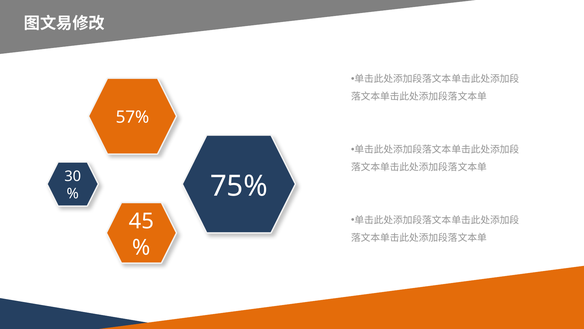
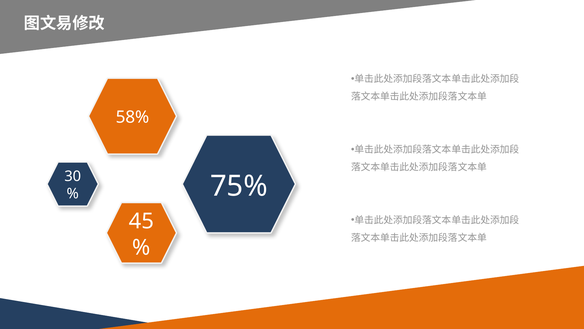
57%: 57% -> 58% (132, 117)
